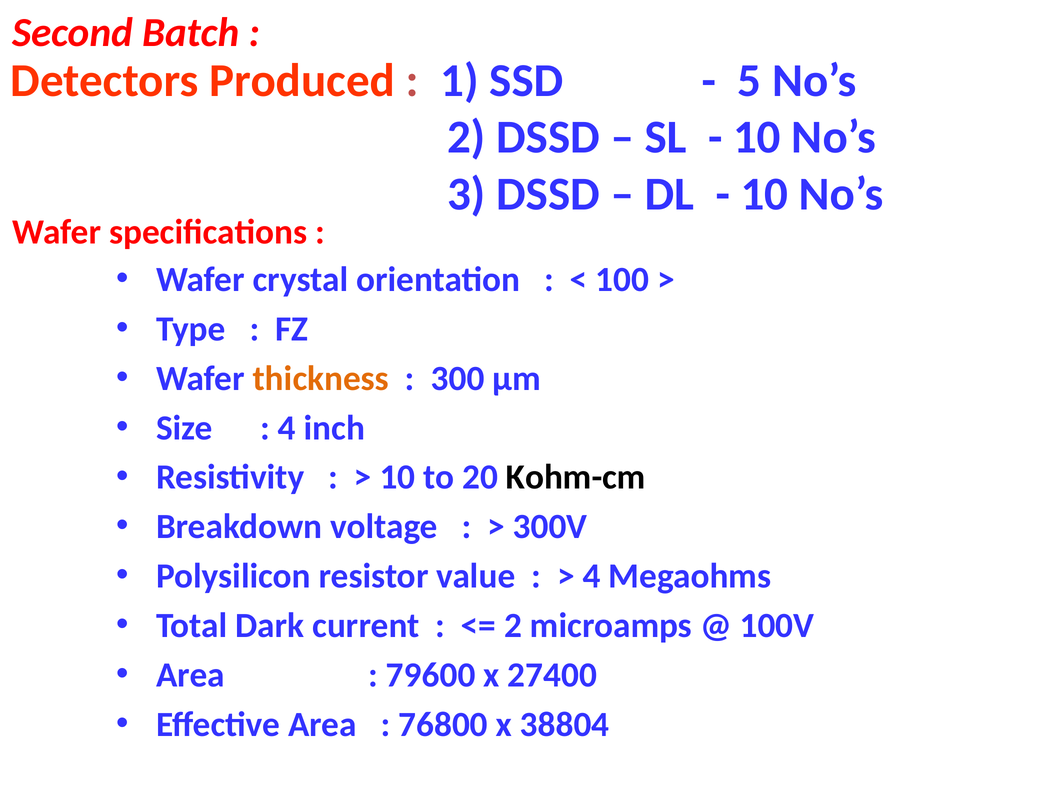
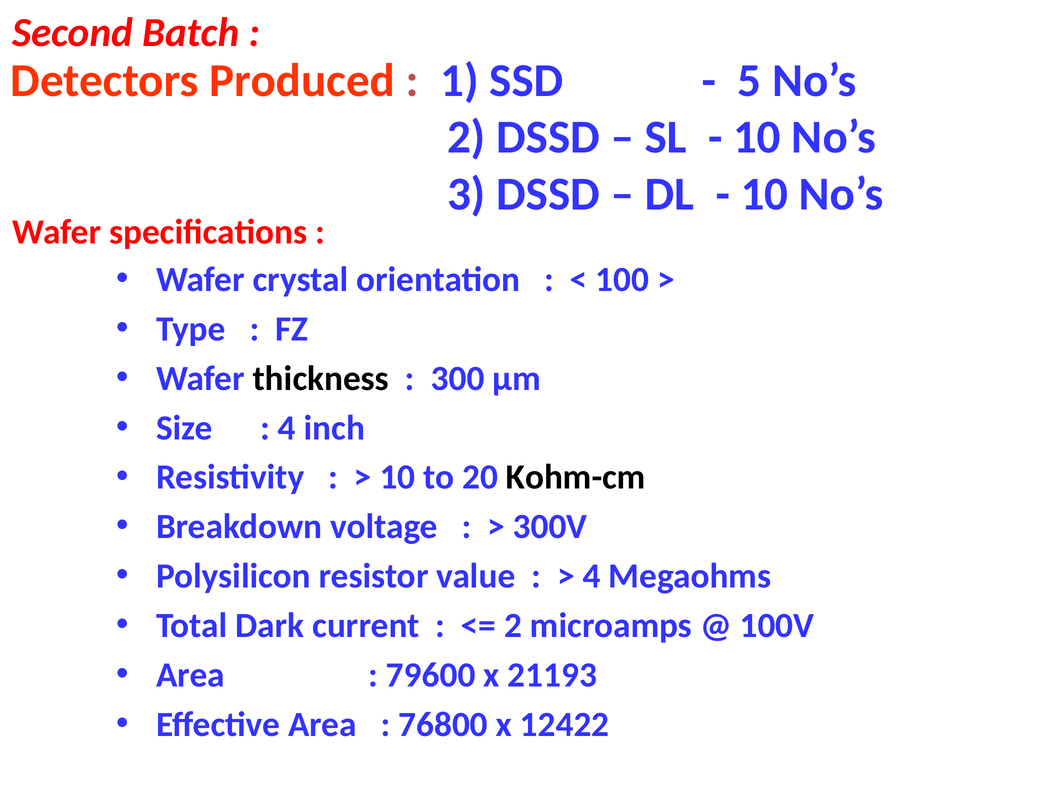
thickness colour: orange -> black (321, 378)
27400: 27400 -> 21193 (552, 674)
38804: 38804 -> 12422 (565, 724)
